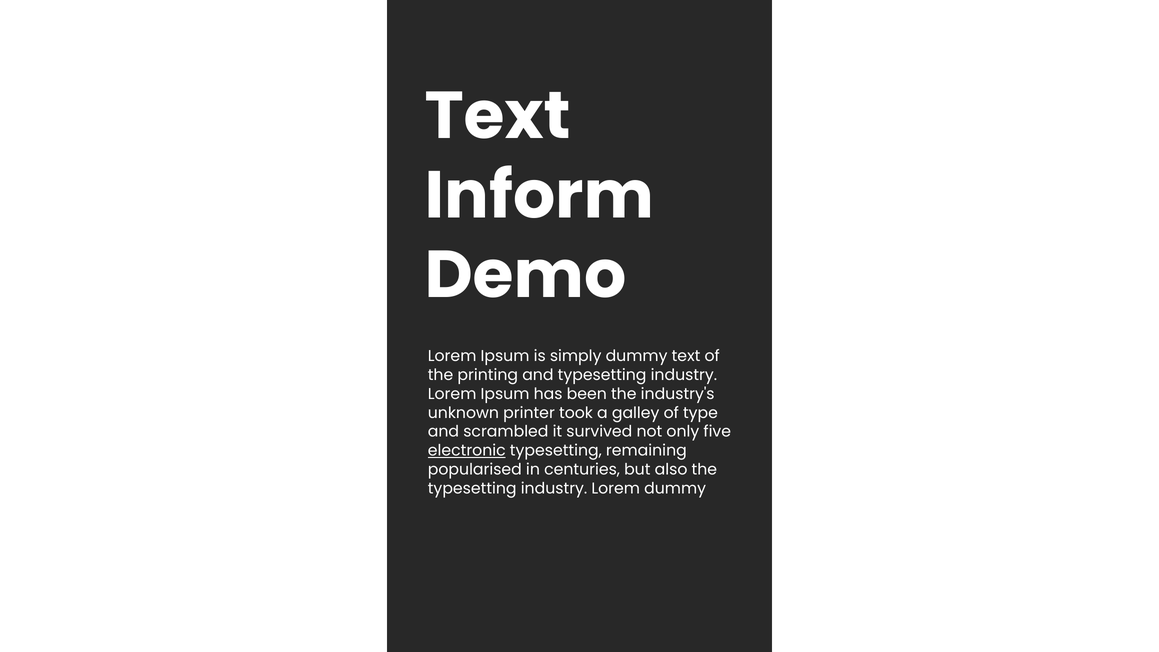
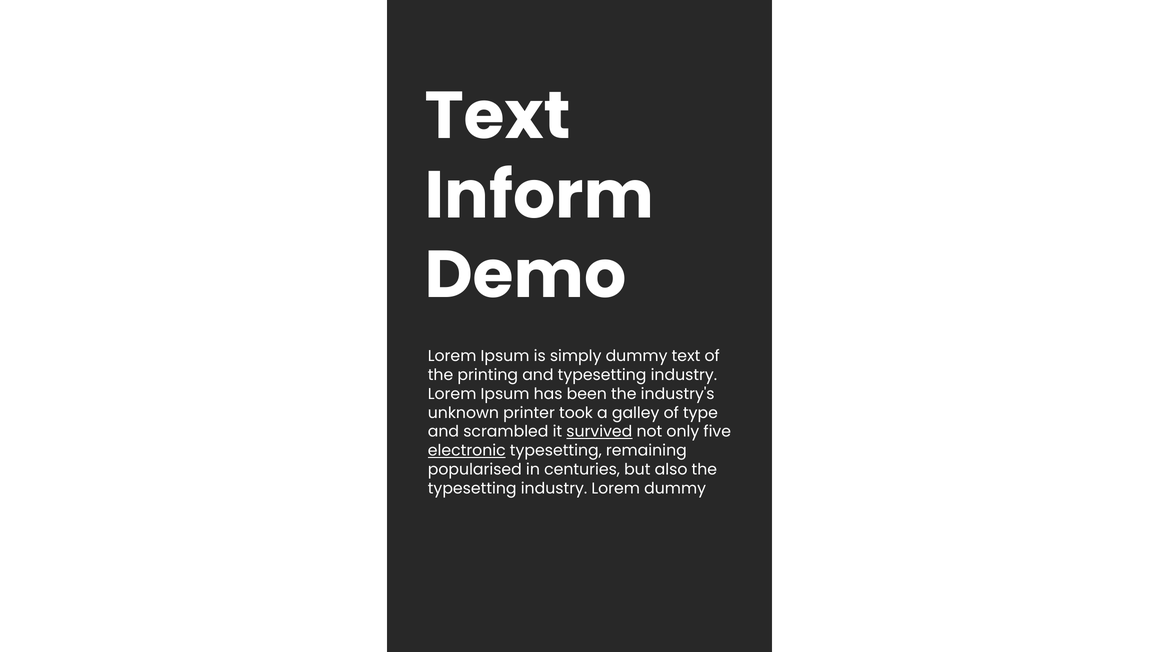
survived underline: none -> present (599, 432)
